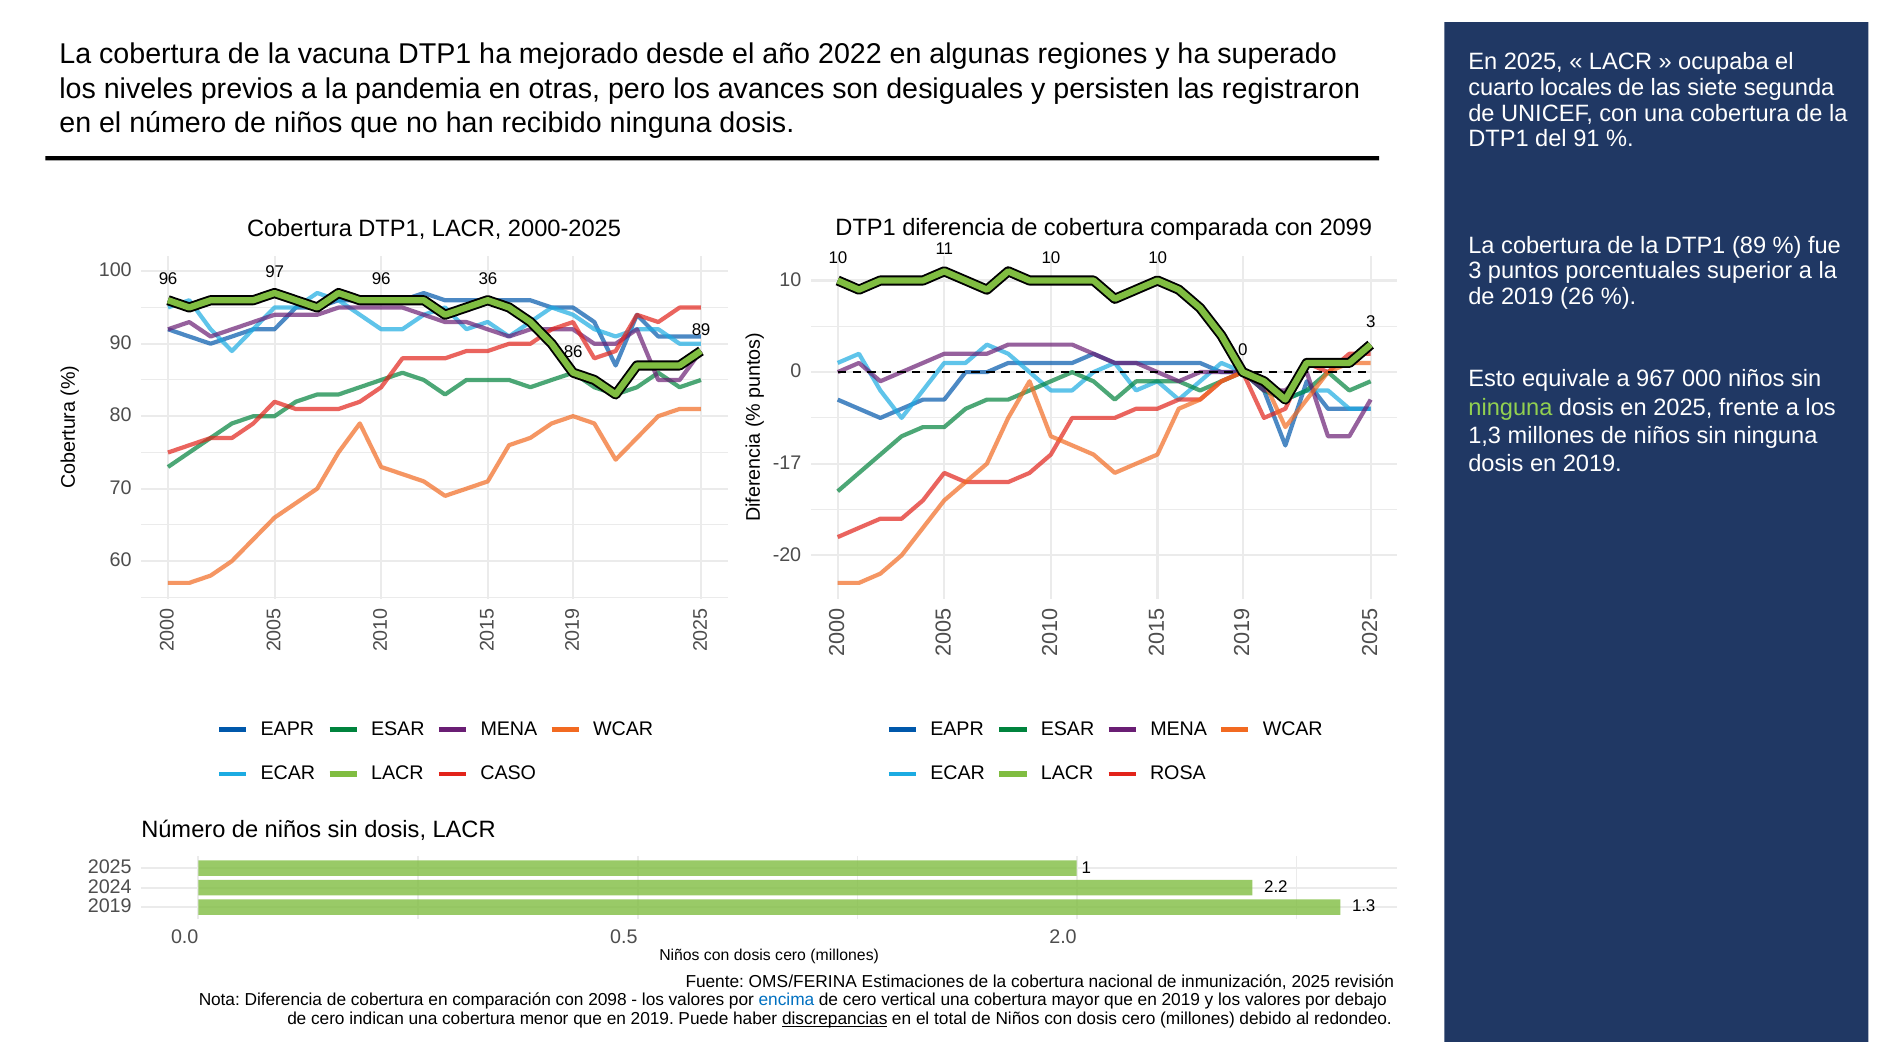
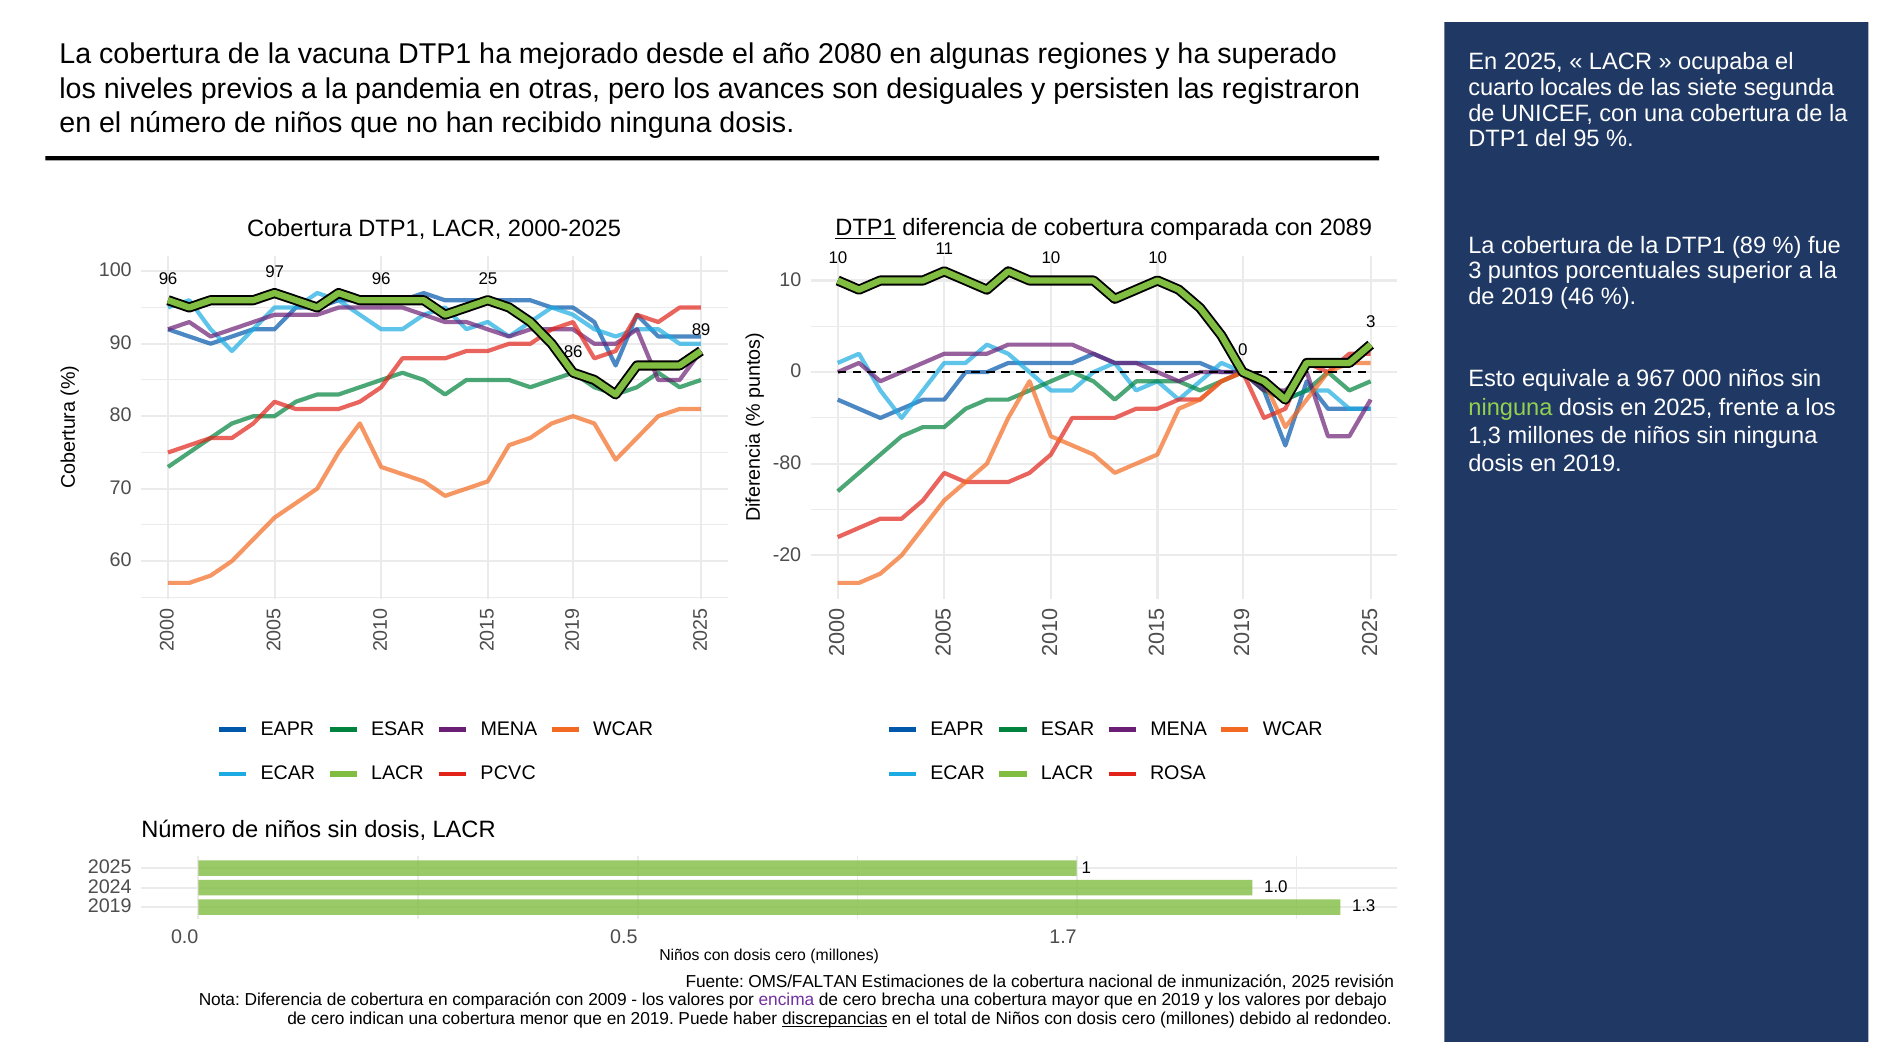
2022: 2022 -> 2080 (850, 55)
91: 91 -> 95 (1586, 139)
DTP1 underline: none -> present (866, 228)
2099: 2099 -> 2089 (1346, 228)
36: 36 -> 25 (488, 279)
26: 26 -> 46 (1577, 297)
-17: -17 -> -80 (787, 463)
CASO: CASO -> PCVC (508, 774)
2.2: 2.2 -> 1.0 (1276, 887)
2.0: 2.0 -> 1.7 (1063, 937)
OMS/FERINA: OMS/FERINA -> OMS/FALTAN (803, 982)
2098: 2098 -> 2009 (607, 1000)
encima colour: blue -> purple (786, 1000)
vertical: vertical -> brecha (908, 1000)
